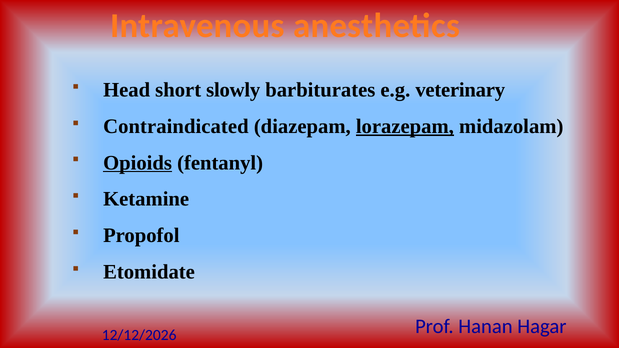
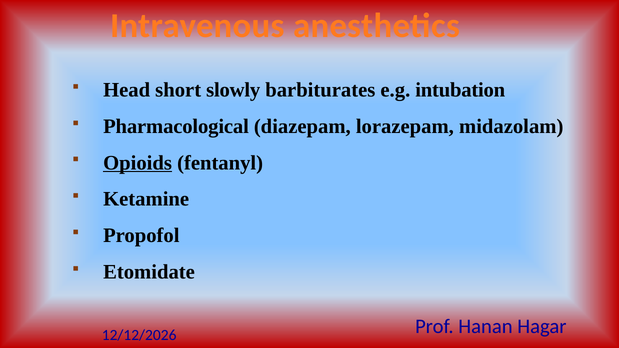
veterinary: veterinary -> intubation (460, 90)
Contraindicated: Contraindicated -> Pharmacological (176, 126)
lorazepam underline: present -> none (405, 126)
